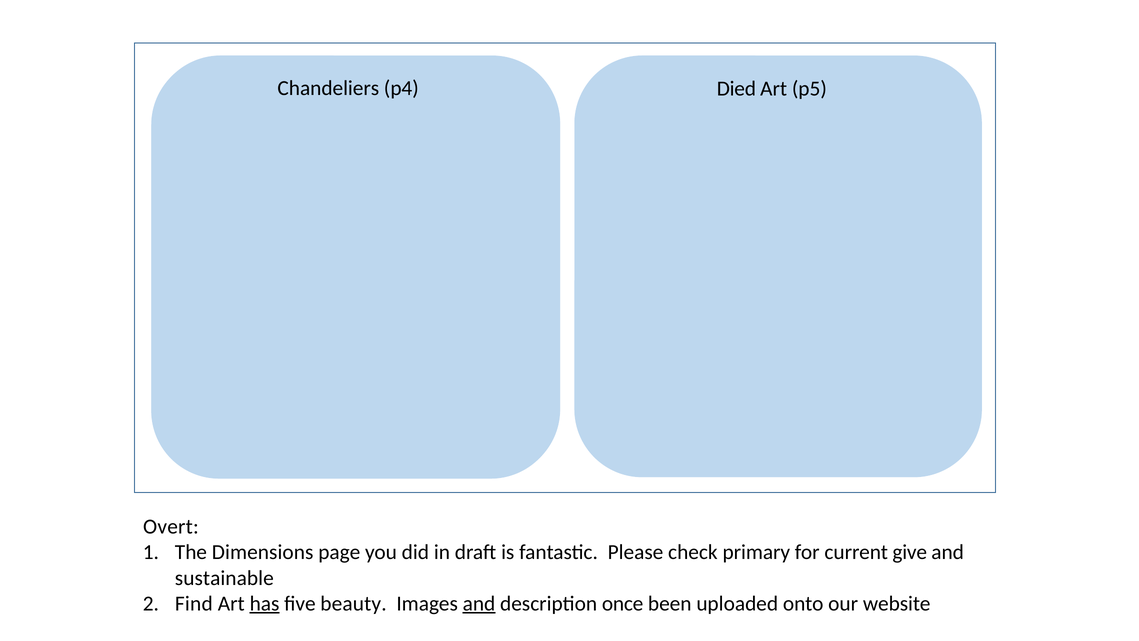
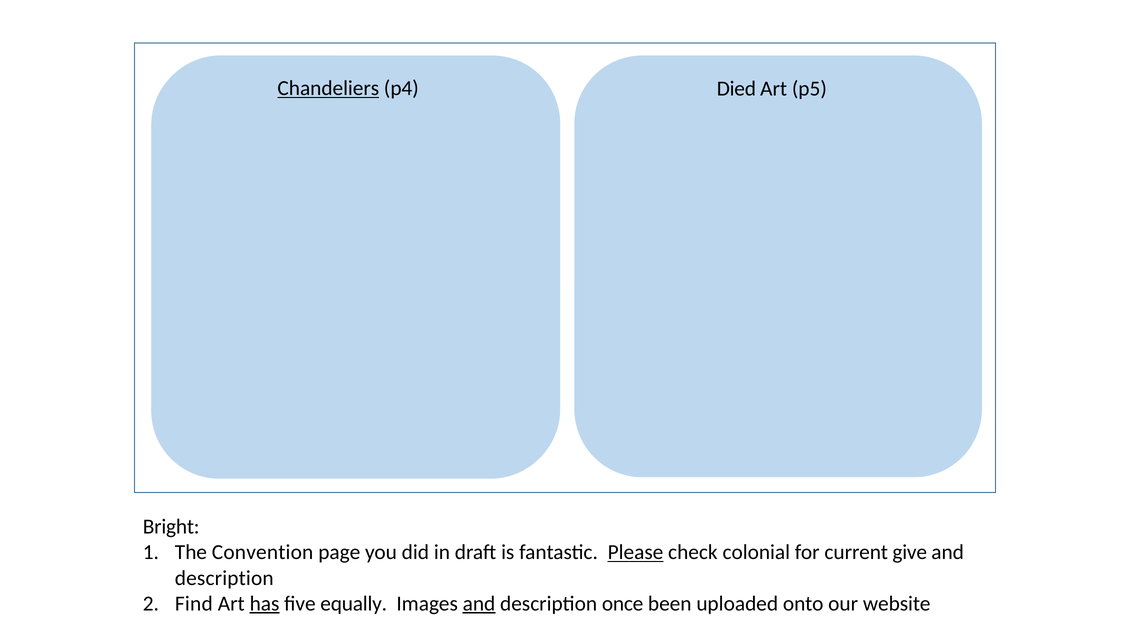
Chandeliers underline: none -> present (328, 88)
Overt: Overt -> Bright (171, 526)
Dimensions: Dimensions -> Convention (263, 552)
Please underline: none -> present (635, 552)
primary: primary -> colonial (756, 552)
sustainable: sustainable -> description (224, 578)
beauty: beauty -> equally (354, 603)
